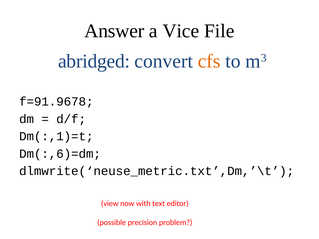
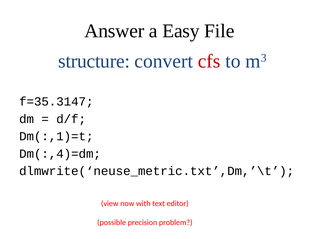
Vice: Vice -> Easy (181, 31)
abridged: abridged -> structure (94, 61)
cfs colour: orange -> red (209, 61)
f=91.9678: f=91.9678 -> f=35.3147 (56, 102)
Dm(:,6)=dm: Dm(:,6)=dm -> Dm(:,4)=dm (60, 154)
